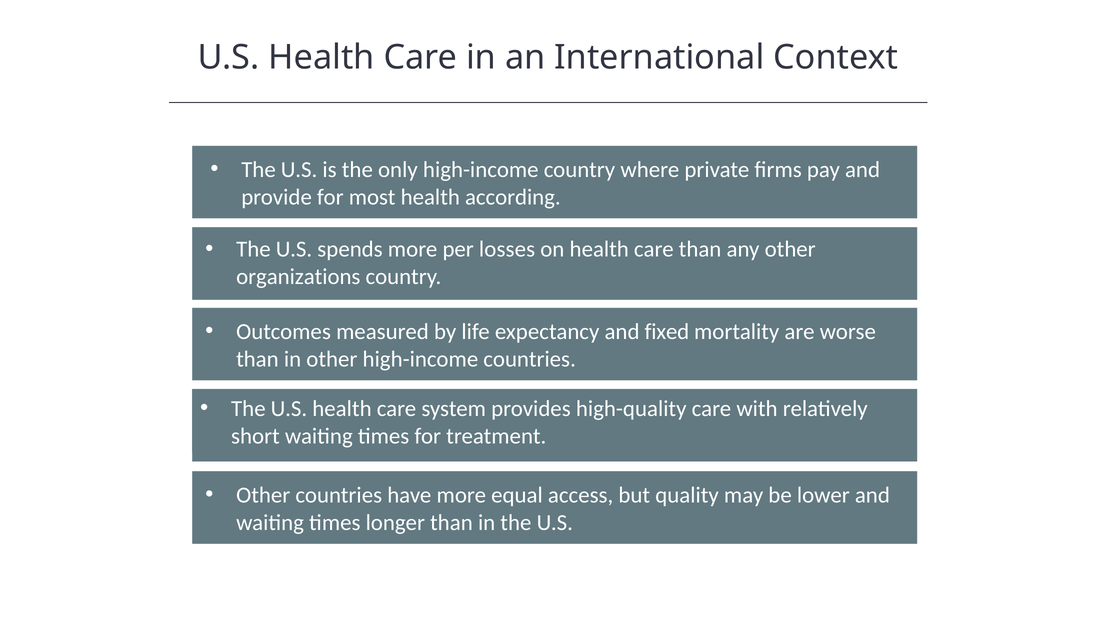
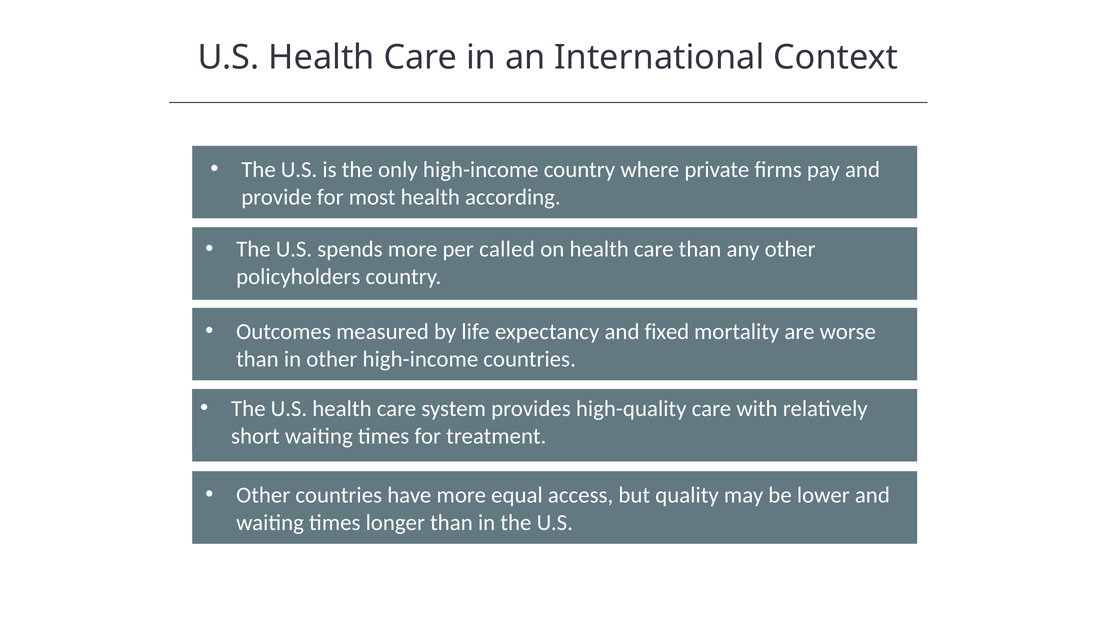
losses: losses -> called (507, 249)
organizations: organizations -> policyholders (298, 277)
